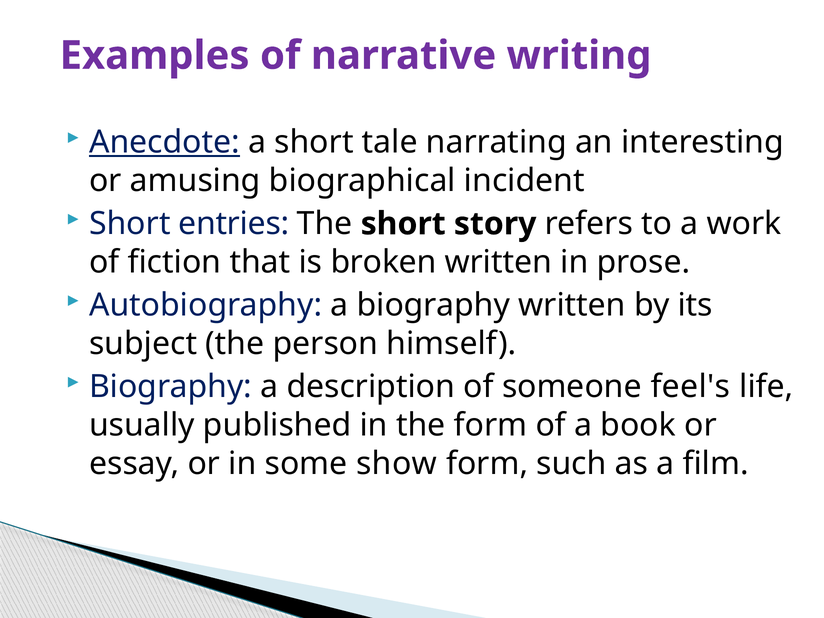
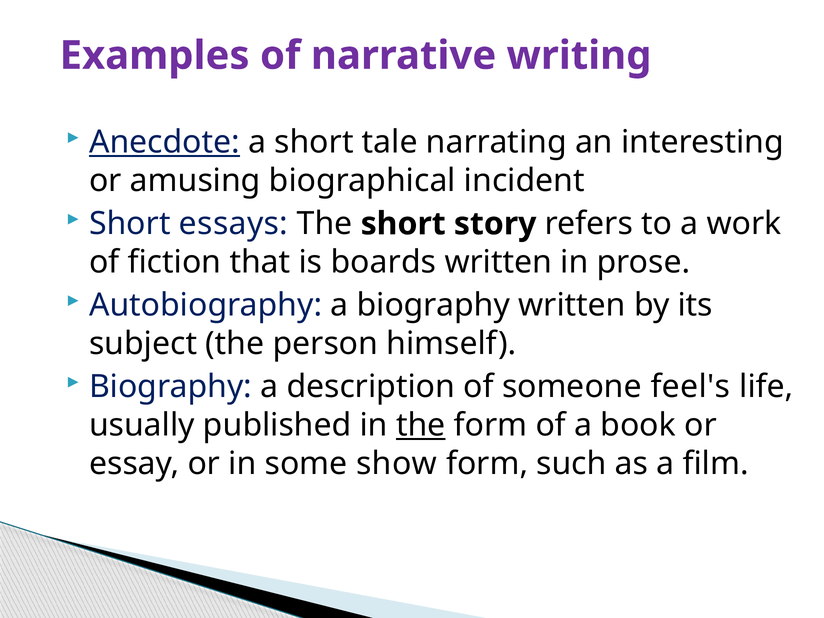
entries: entries -> essays (233, 224)
broken: broken -> boards (383, 262)
the underline: none -> present (421, 425)
